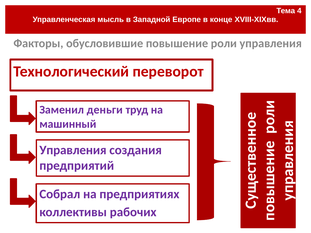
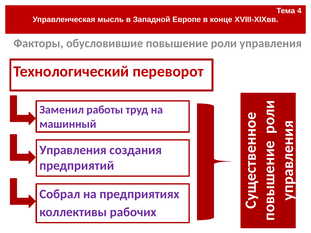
деньги: деньги -> работы (105, 110)
